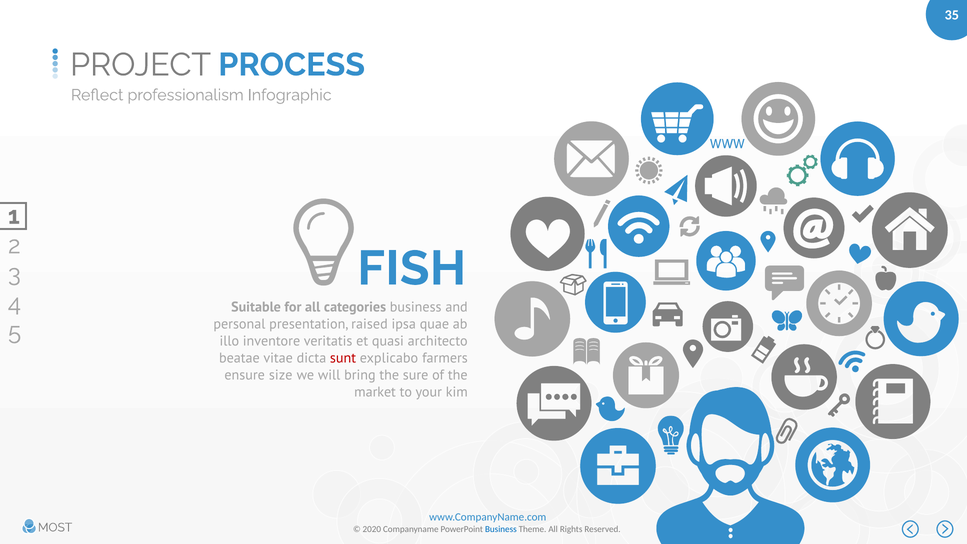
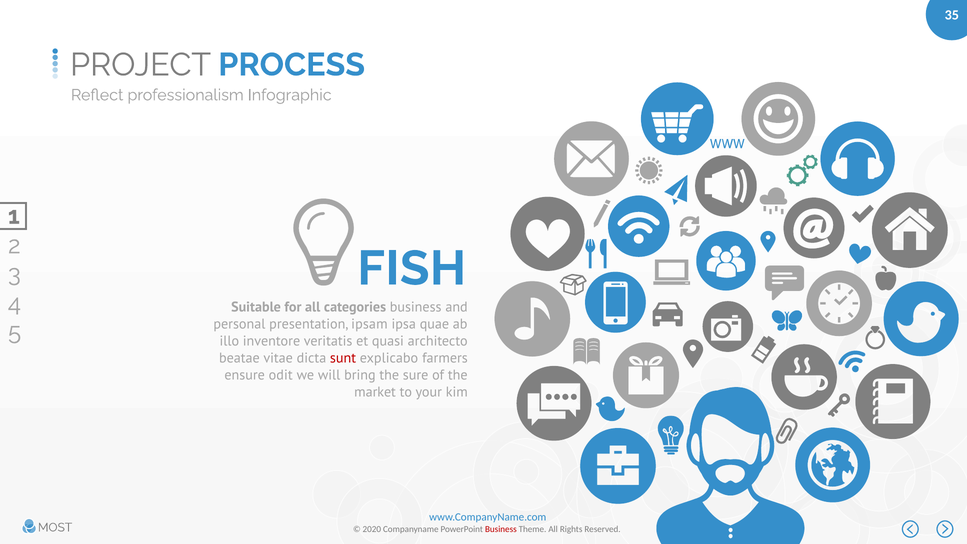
raised: raised -> ipsam (369, 324)
size: size -> odit (281, 375)
Business colour: blue -> red (501, 529)
